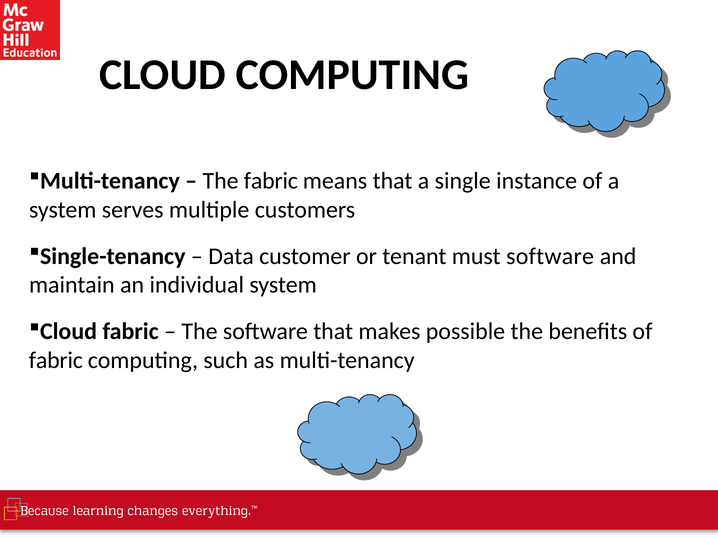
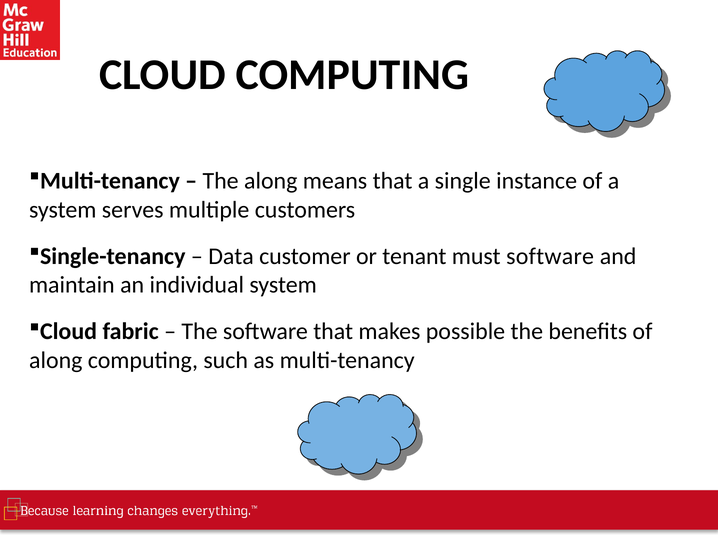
The fabric: fabric -> along (271, 181)
fabric: fabric -> along (56, 361)
